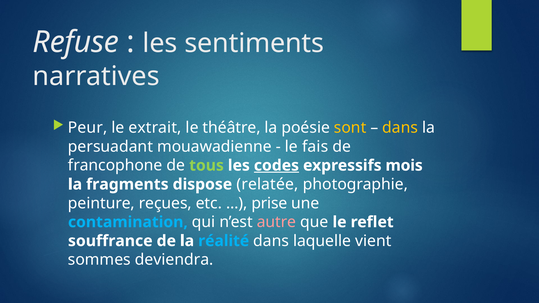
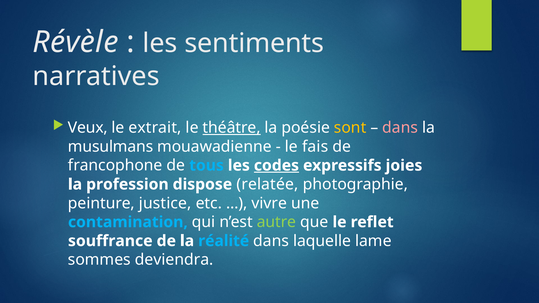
Refuse: Refuse -> Révèle (76, 42)
Peur: Peur -> Veux (88, 128)
théâtre underline: none -> present (232, 128)
dans colour: yellow -> pink (400, 128)
persuadant: persuadant -> musulmans (111, 147)
tous colour: light green -> light blue (206, 166)
mois: mois -> joies (404, 166)
fragments: fragments -> profession (127, 184)
reçues: reçues -> justice (165, 203)
prise: prise -> vivre (269, 203)
autre colour: pink -> light green (277, 222)
vient: vient -> lame (373, 241)
